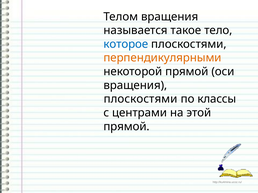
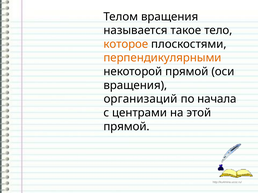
которое colour: blue -> orange (126, 44)
плоскостями: плоскостями -> организаций (141, 99)
классы: классы -> начала (217, 99)
